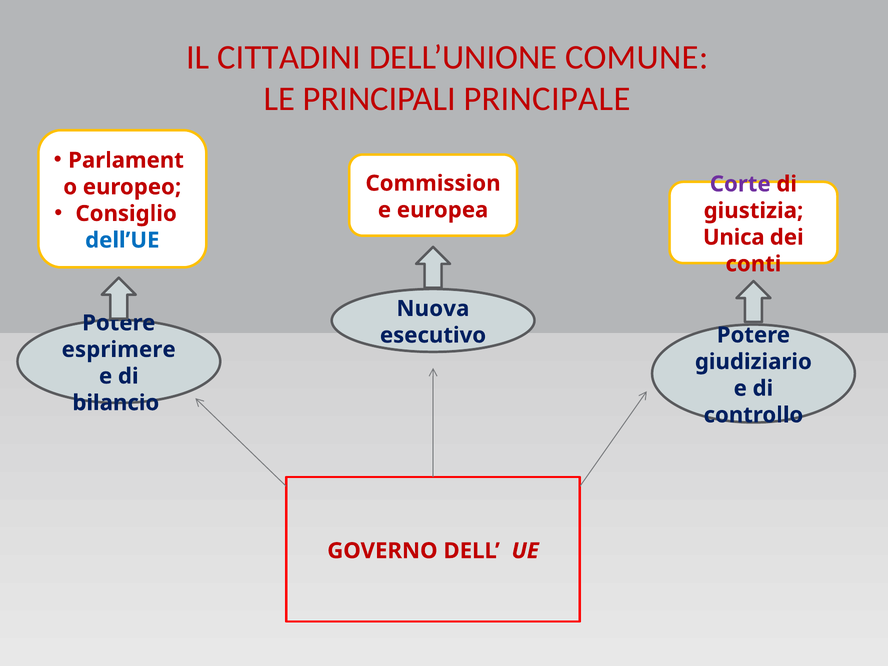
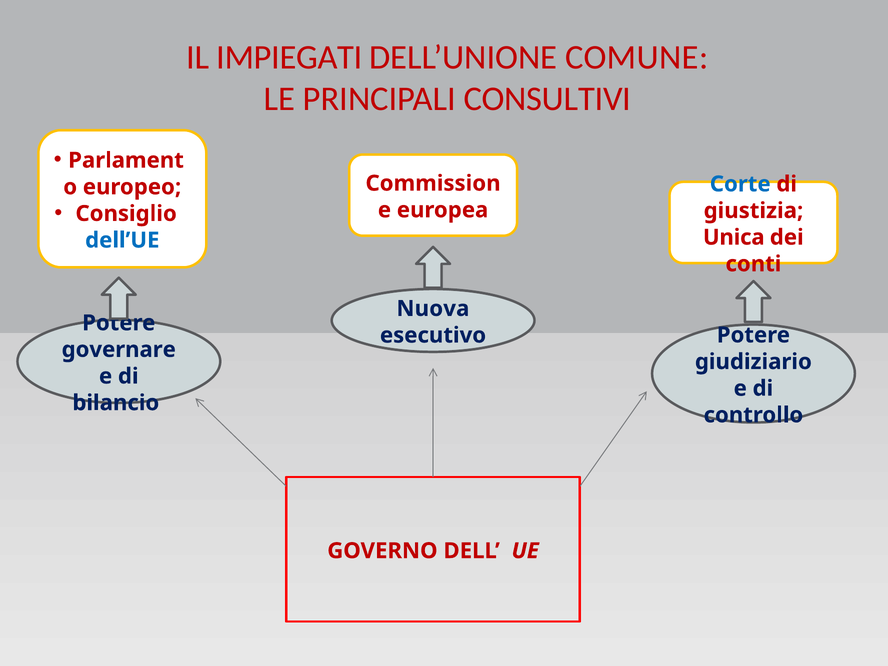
CITTADINI: CITTADINI -> IMPIEGATI (289, 58)
PRINCIPALE: PRINCIPALE -> CONSULTIVI (547, 99)
Corte colour: purple -> blue (740, 184)
esprimere: esprimere -> governare (119, 350)
